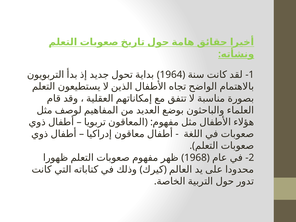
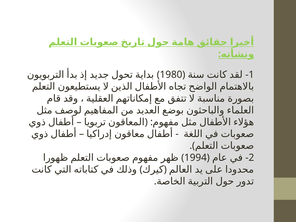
1964: 1964 -> 1980 (171, 75)
1968: 1968 -> 1994 (195, 158)
